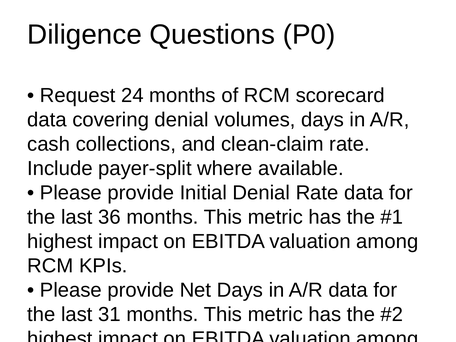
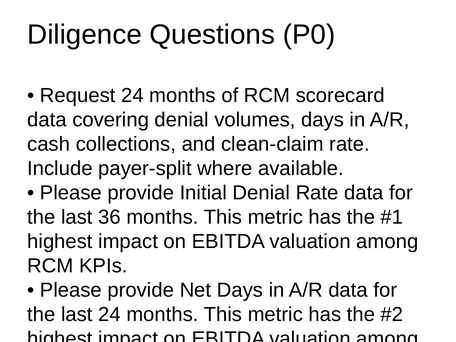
last 31: 31 -> 24 (110, 315)
